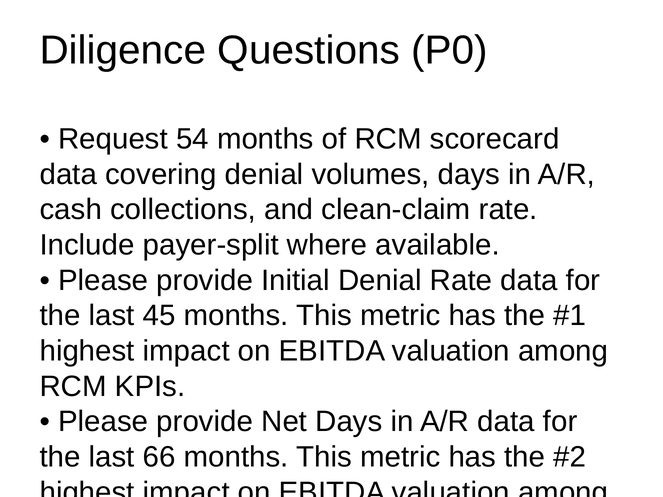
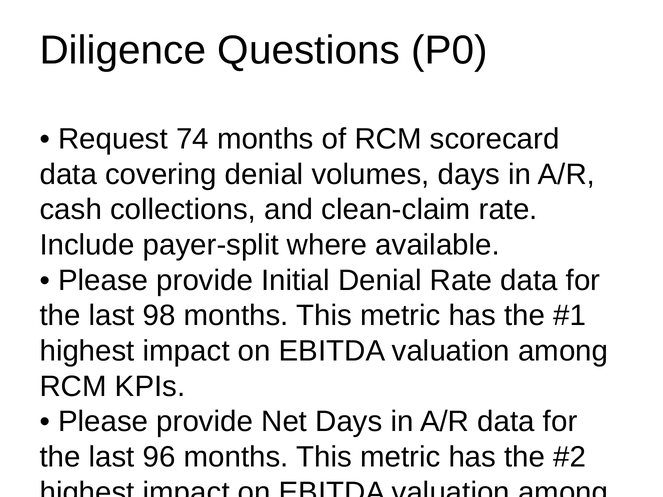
54: 54 -> 74 (192, 139)
45: 45 -> 98 (159, 316)
66: 66 -> 96 (159, 457)
